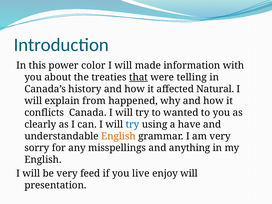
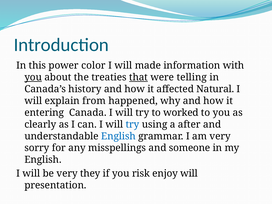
you underline: none -> present (33, 77)
conflicts: conflicts -> entering (44, 113)
wanted: wanted -> worked (181, 113)
have: have -> after (189, 124)
English colour: orange -> blue (118, 136)
anything: anything -> someone (190, 148)
feed: feed -> they (90, 173)
live: live -> risk (141, 173)
